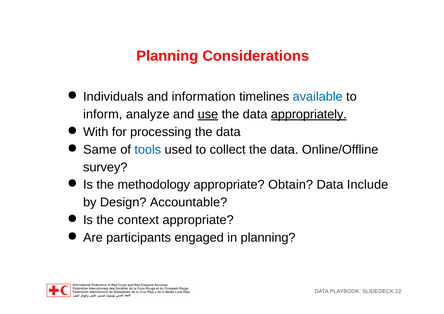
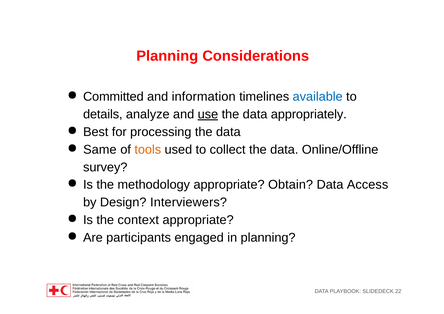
Individuals: Individuals -> Committed (113, 97)
inform: inform -> details (103, 114)
appropriately underline: present -> none (309, 114)
With: With -> Best (96, 132)
tools colour: blue -> orange (148, 150)
Include: Include -> Access (368, 185)
Accountable: Accountable -> Interviewers (189, 202)
